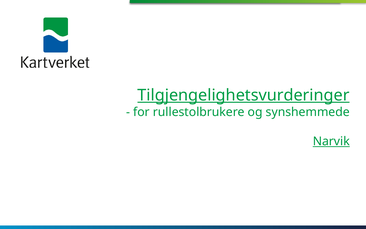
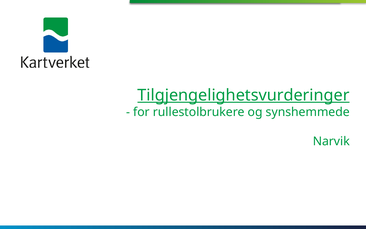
Narvik underline: present -> none (331, 141)
